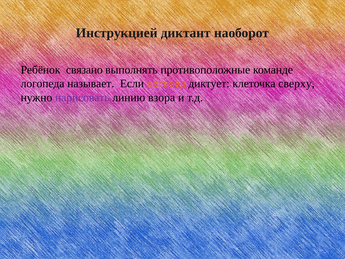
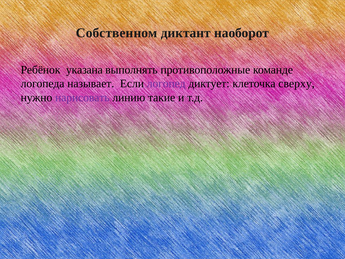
Инструкцией: Инструкцией -> Собственном (117, 33)
связано: связано -> указана (84, 70)
логопед colour: orange -> purple (166, 84)
взора: взора -> такие (162, 97)
